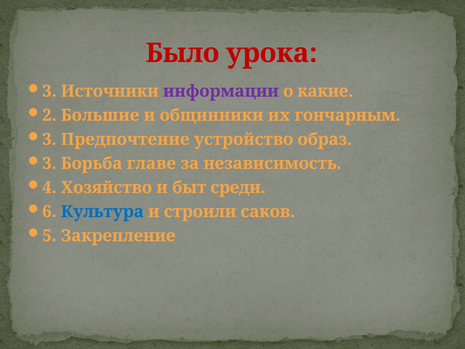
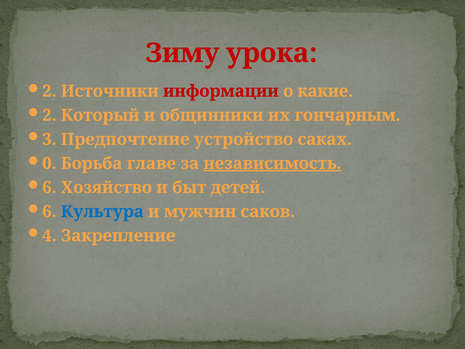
Было: Было -> Зиму (182, 53)
3: 3 -> 2 (49, 91)
информации colour: purple -> red (221, 91)
Большие: Большие -> Который (100, 115)
образ: образ -> саках (325, 139)
3: 3 -> 0 (49, 163)
независимость underline: none -> present (272, 163)
4: 4 -> 6 (49, 187)
среди: среди -> детей (238, 187)
строили: строили -> мужчин (200, 211)
5: 5 -> 4 (49, 236)
